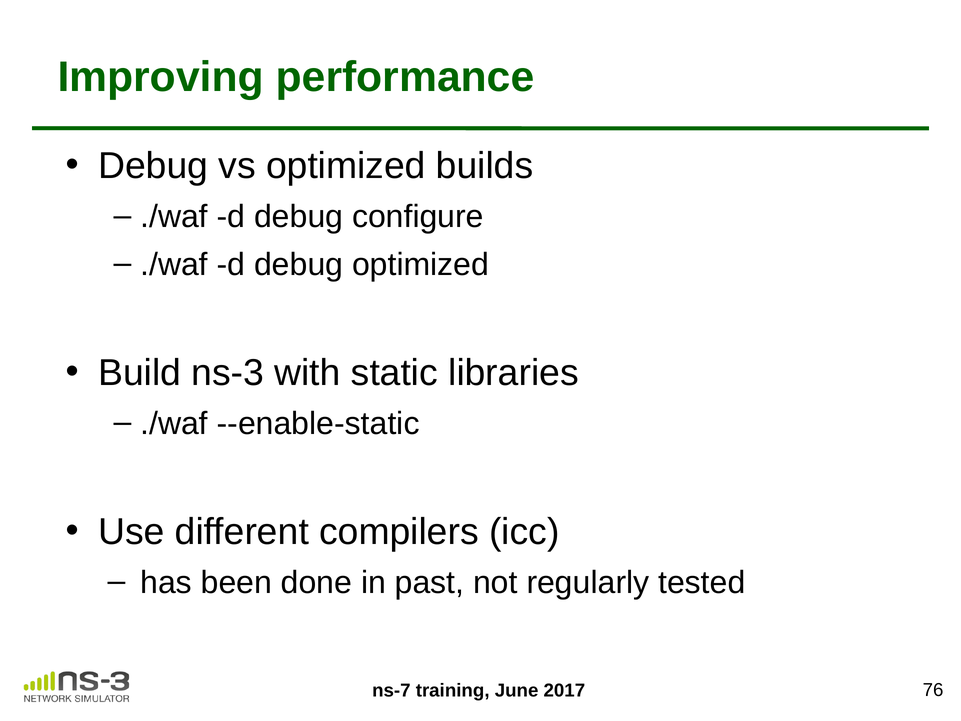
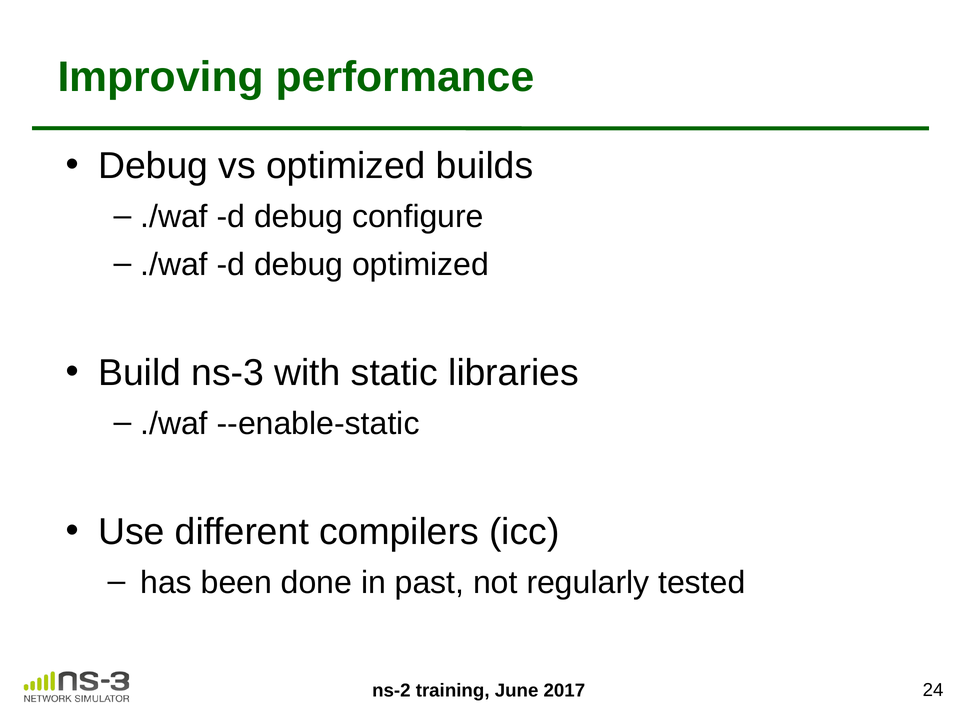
ns-7: ns-7 -> ns-2 (391, 690)
76: 76 -> 24 (933, 690)
